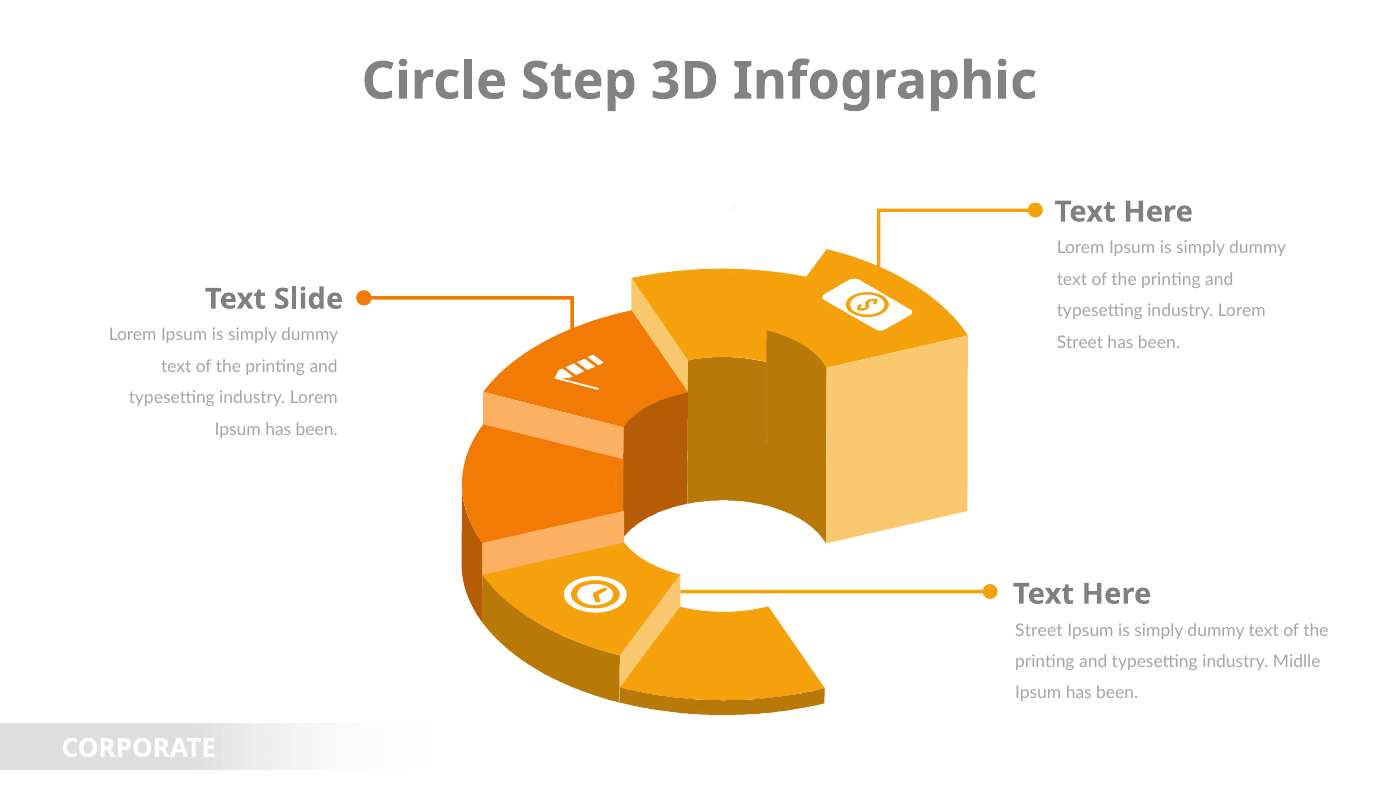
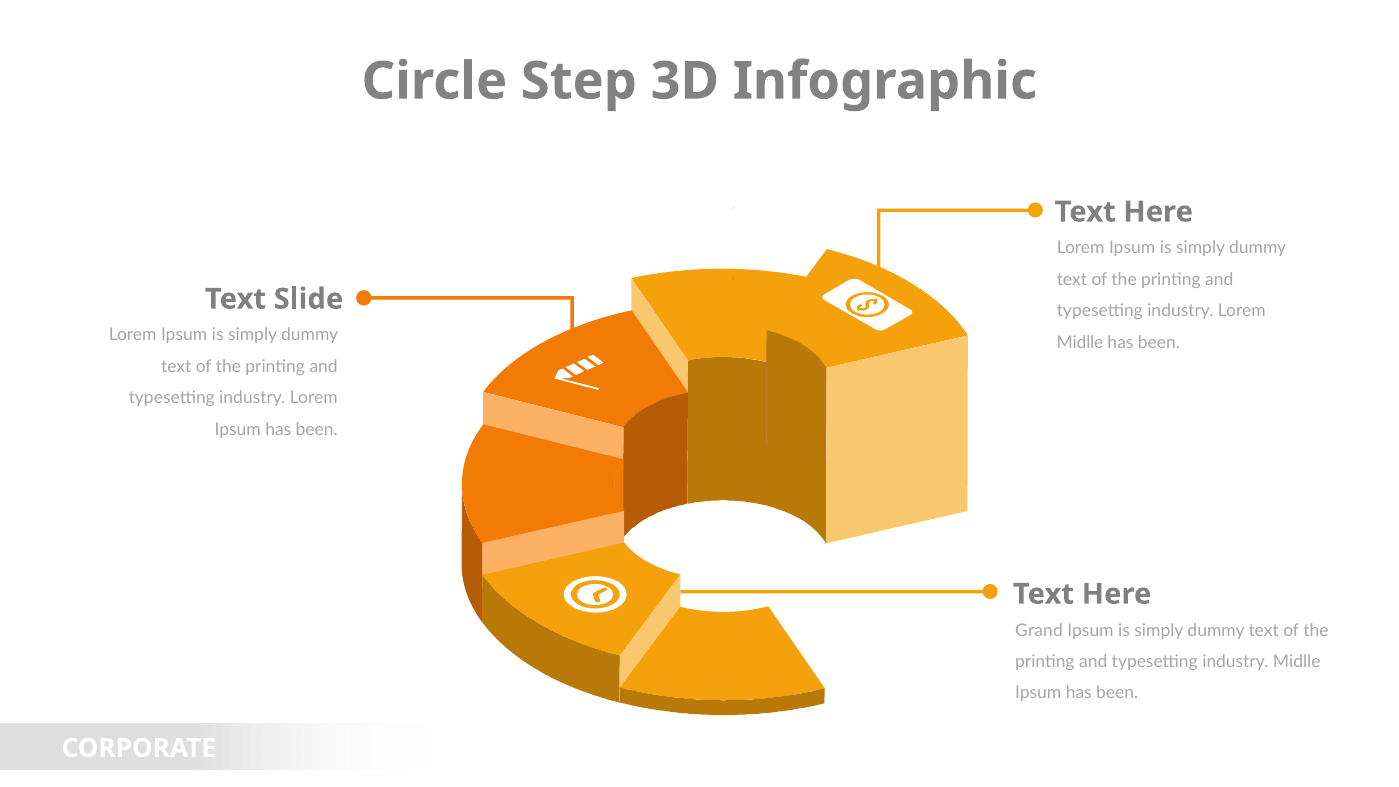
Street: Street -> Midlle (1080, 343)
Street: Street -> Grand (1039, 630)
